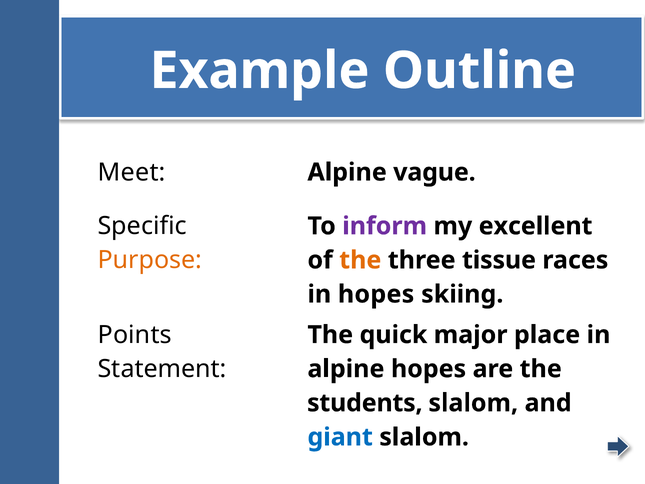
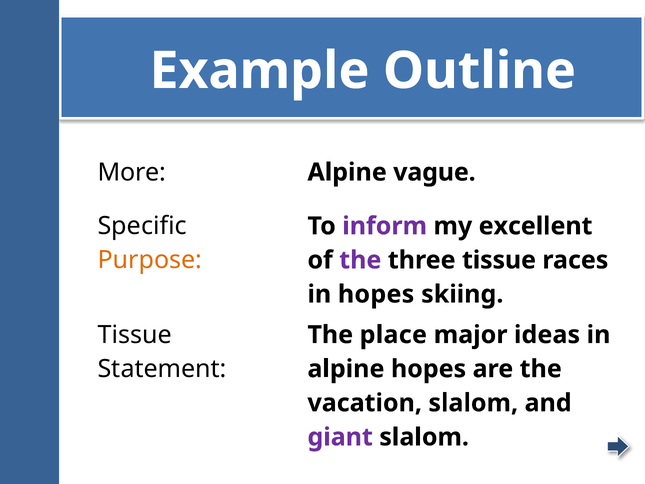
Meet: Meet -> More (132, 172)
the colour: orange -> purple (360, 260)
Points: Points -> Tissue (135, 335)
quick: quick -> place (393, 335)
place: place -> ideas (547, 335)
students: students -> vacation (365, 403)
giant colour: blue -> purple (340, 437)
